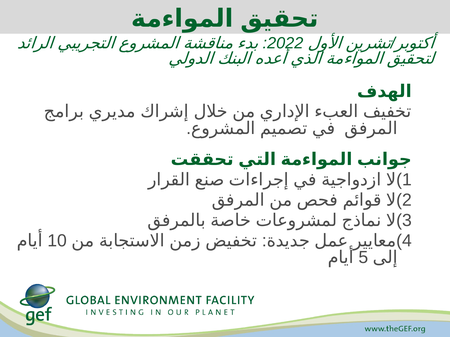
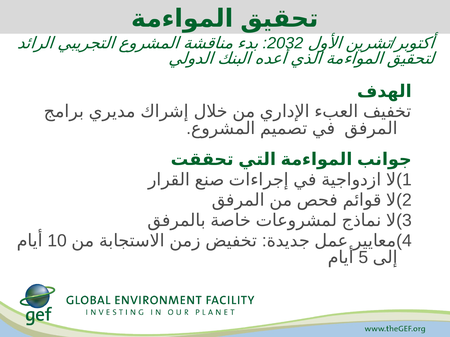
2022: 2022 -> 2032 (285, 43)
